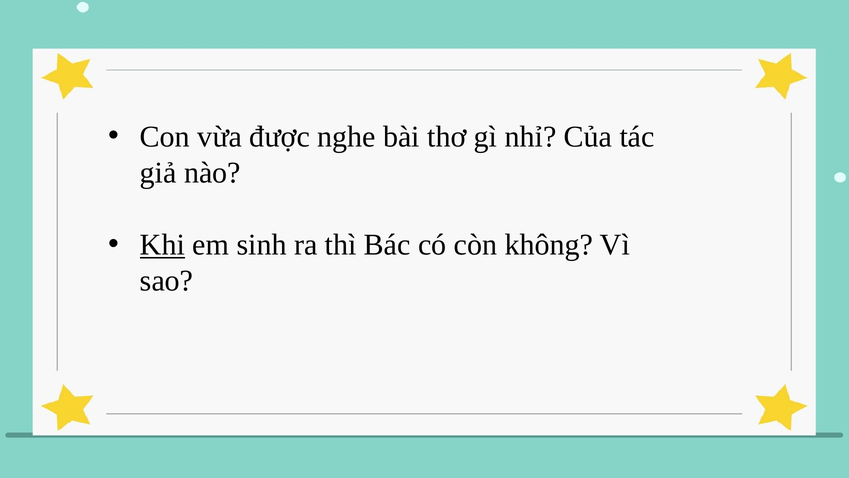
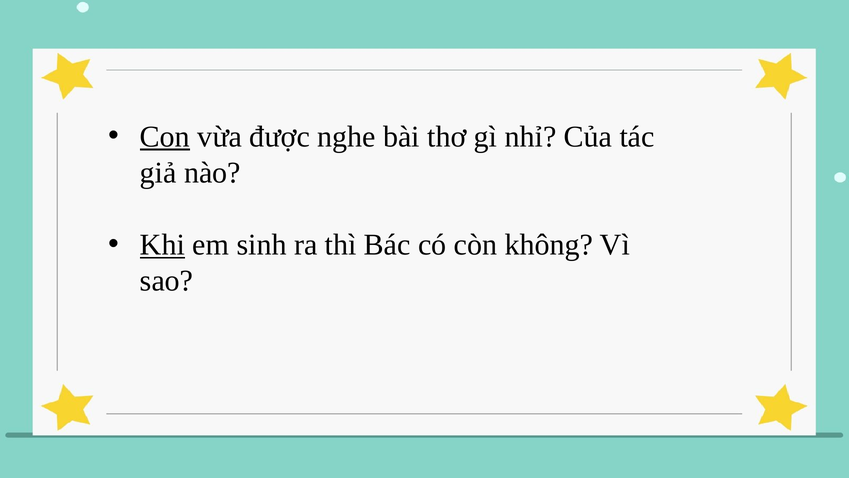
Con underline: none -> present (165, 136)
